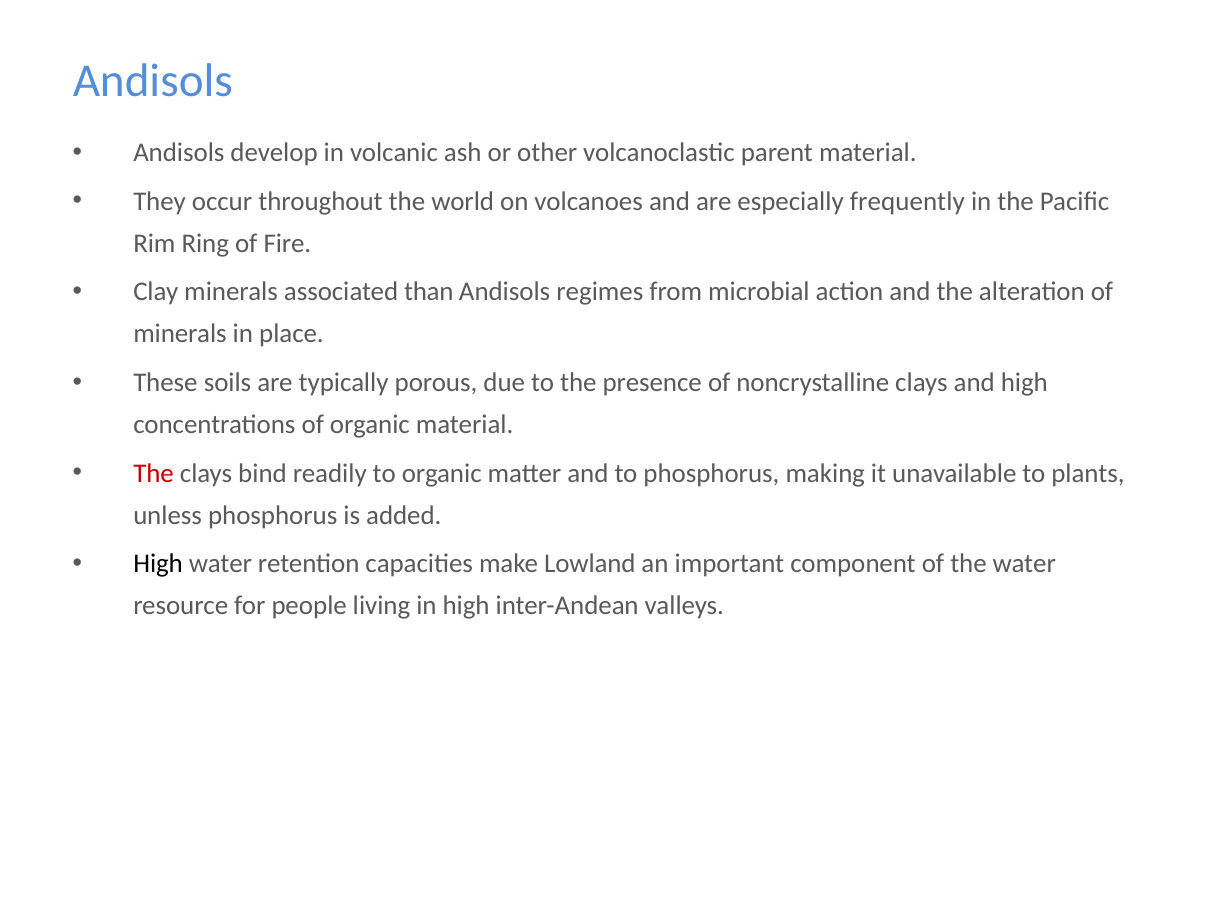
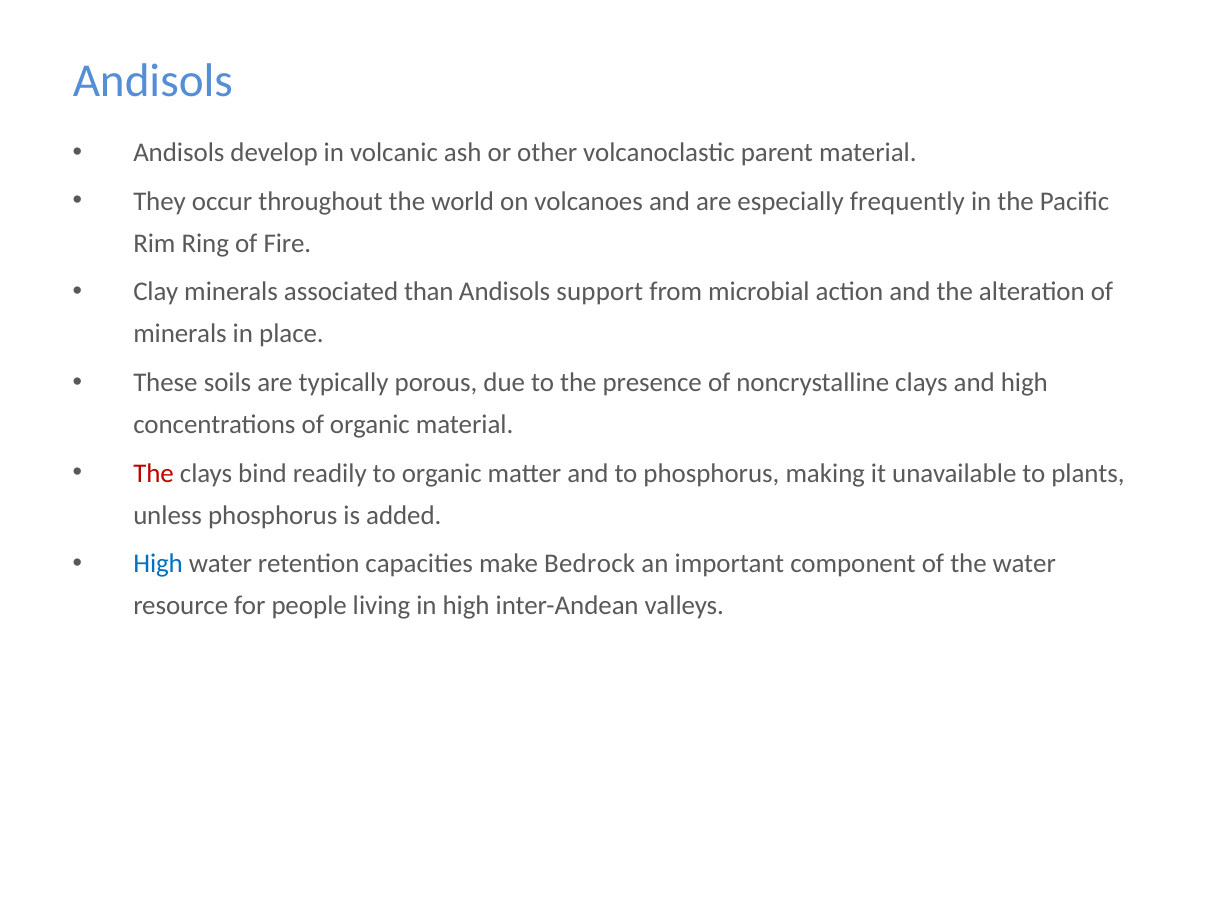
regimes: regimes -> support (600, 292)
High colour: black -> blue (158, 564)
Lowland: Lowland -> Bedrock (590, 564)
